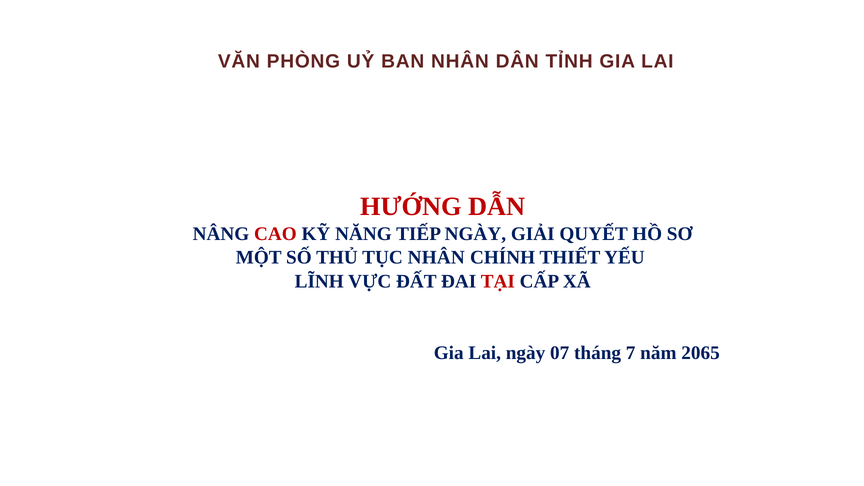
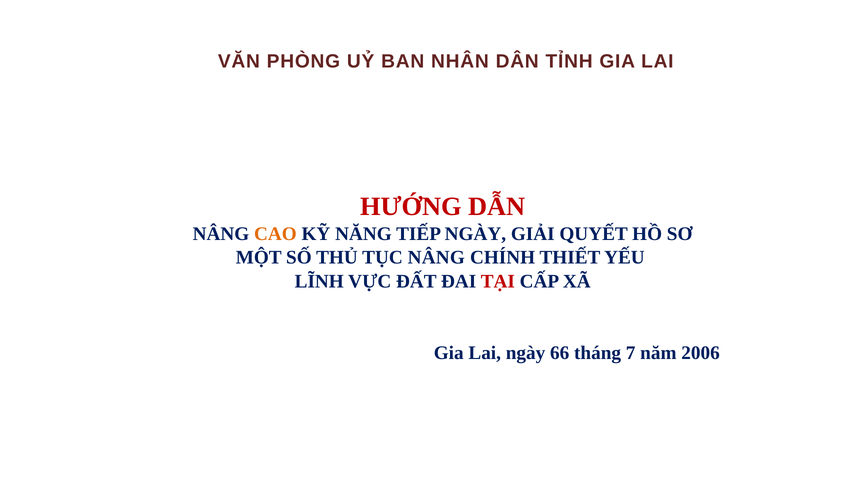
CAO colour: red -> orange (275, 234)
TỤC NHÂN: NHÂN -> NÂNG (436, 258)
07: 07 -> 66 (560, 353)
2065: 2065 -> 2006 (701, 353)
